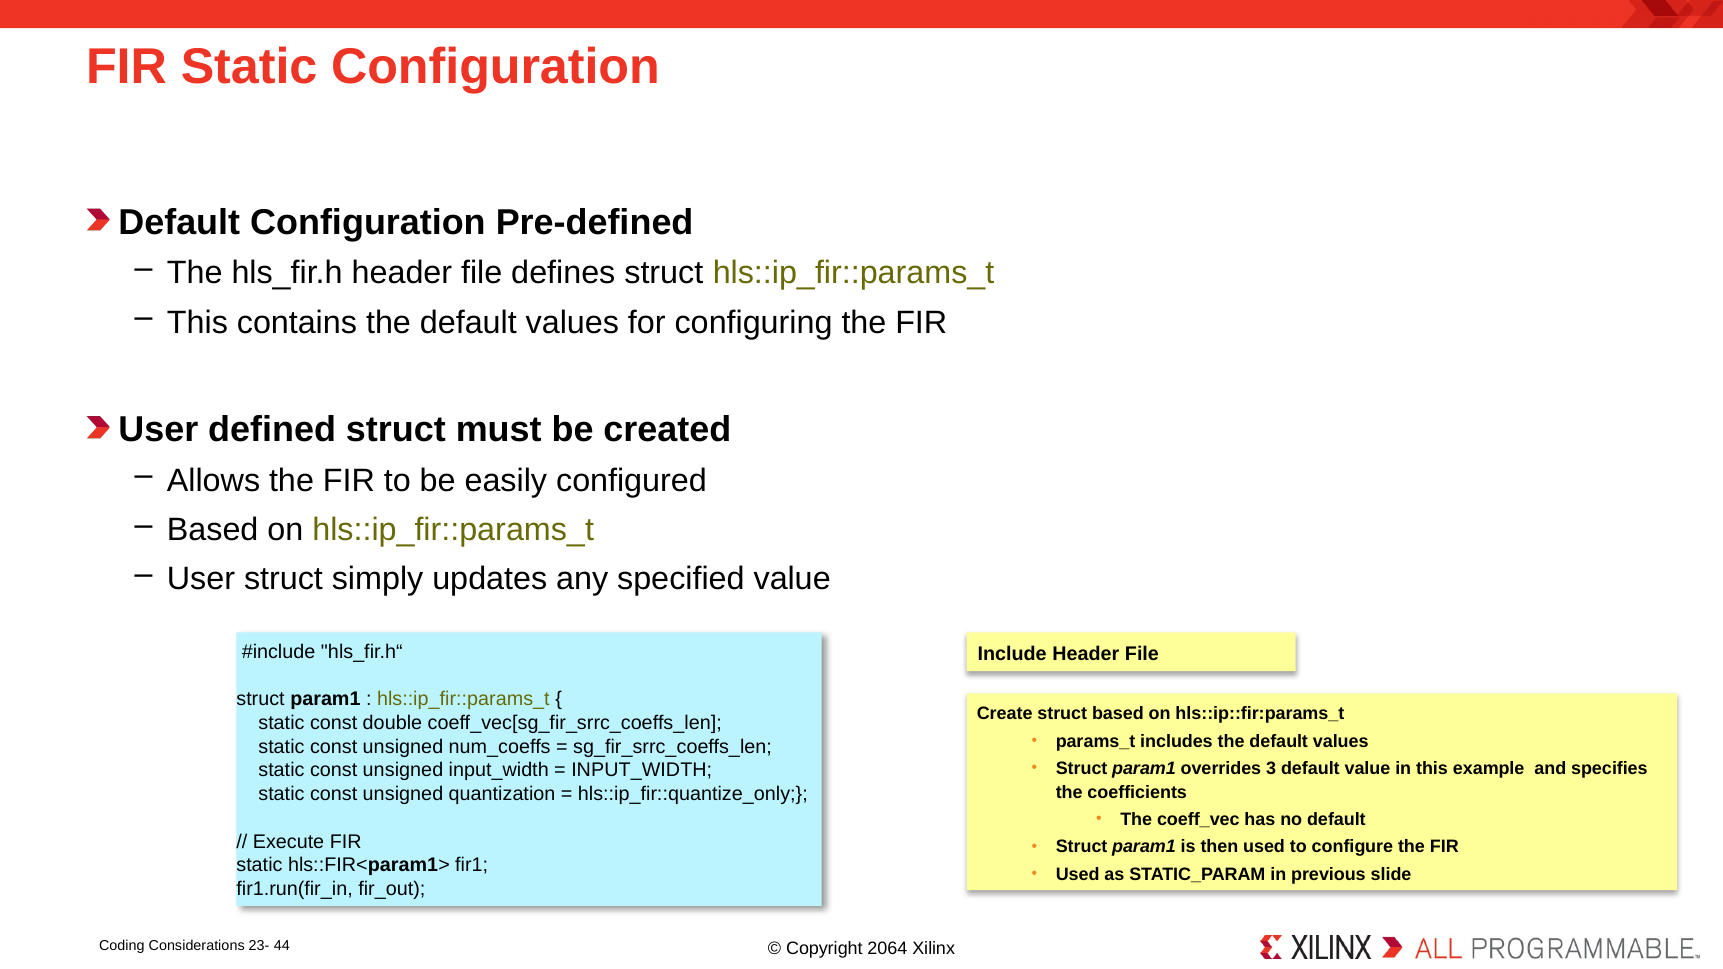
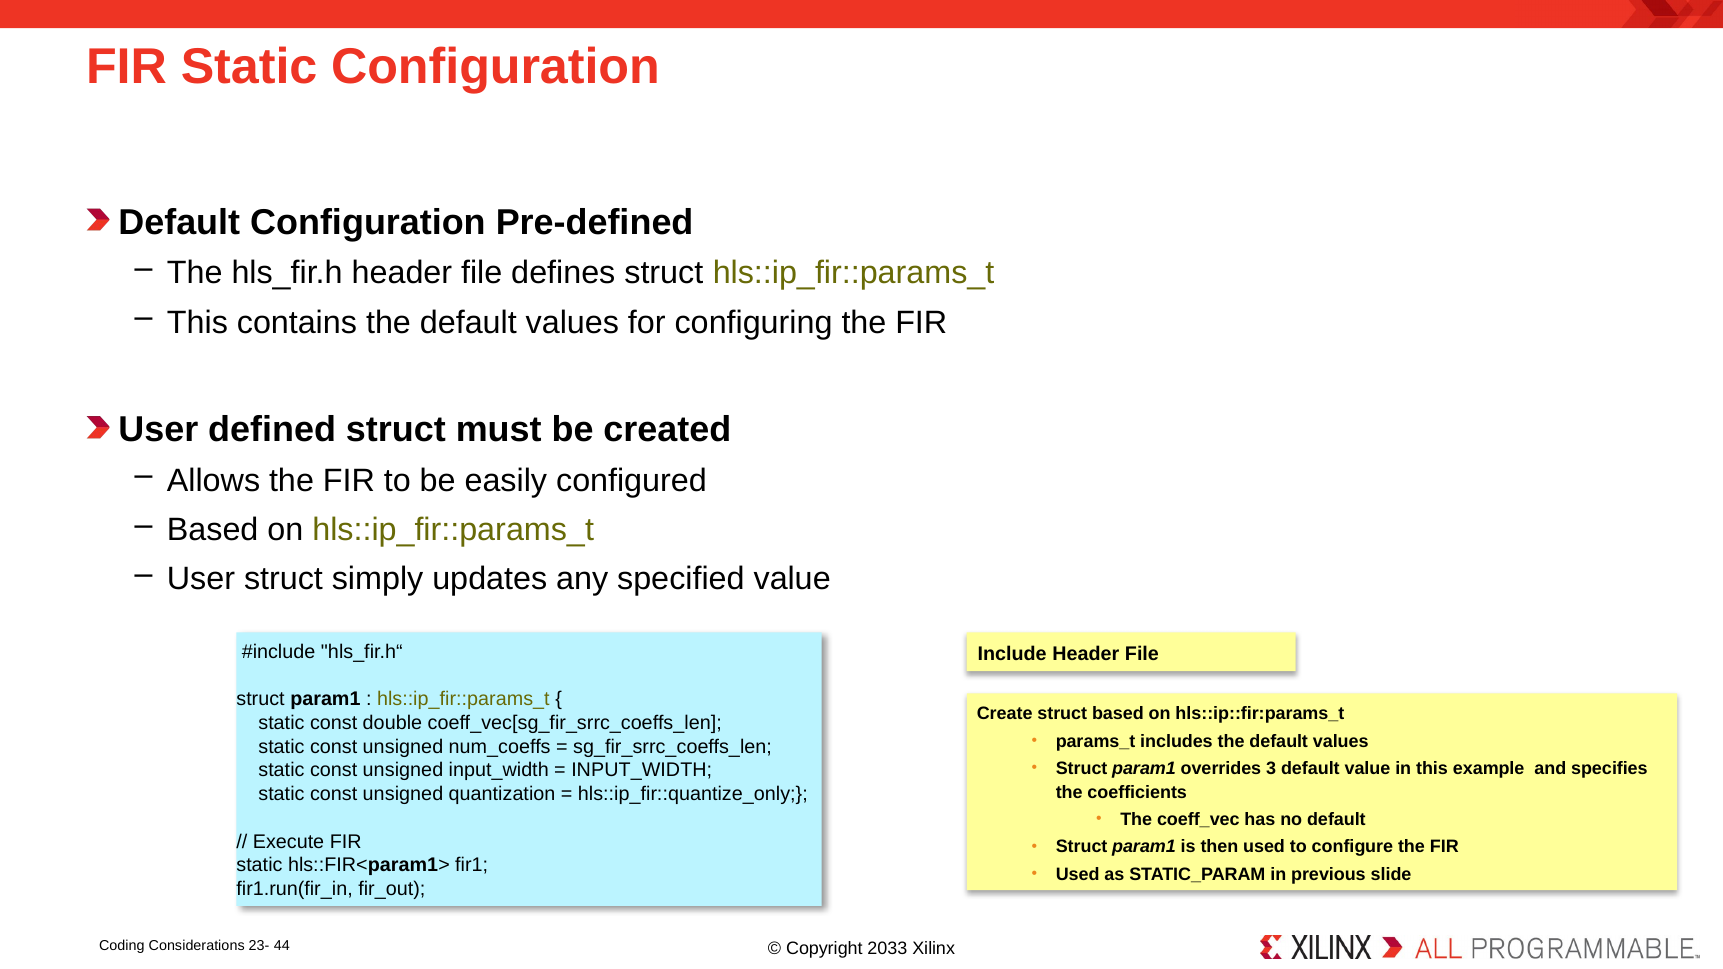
2064: 2064 -> 2033 (887, 949)
